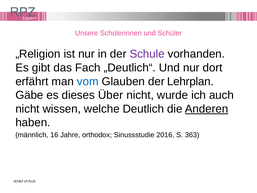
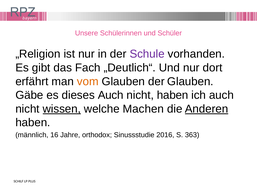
vom colour: blue -> orange (88, 81)
der Lehrplan: Lehrplan -> Glauben (190, 81)
dieses Über: Über -> Auch (111, 95)
nicht wurde: wurde -> haben (173, 95)
wissen underline: none -> present (62, 109)
Deutlich: Deutlich -> Machen (143, 109)
